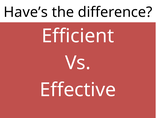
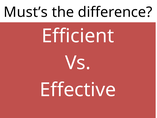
Have’s: Have’s -> Must’s (26, 12)
